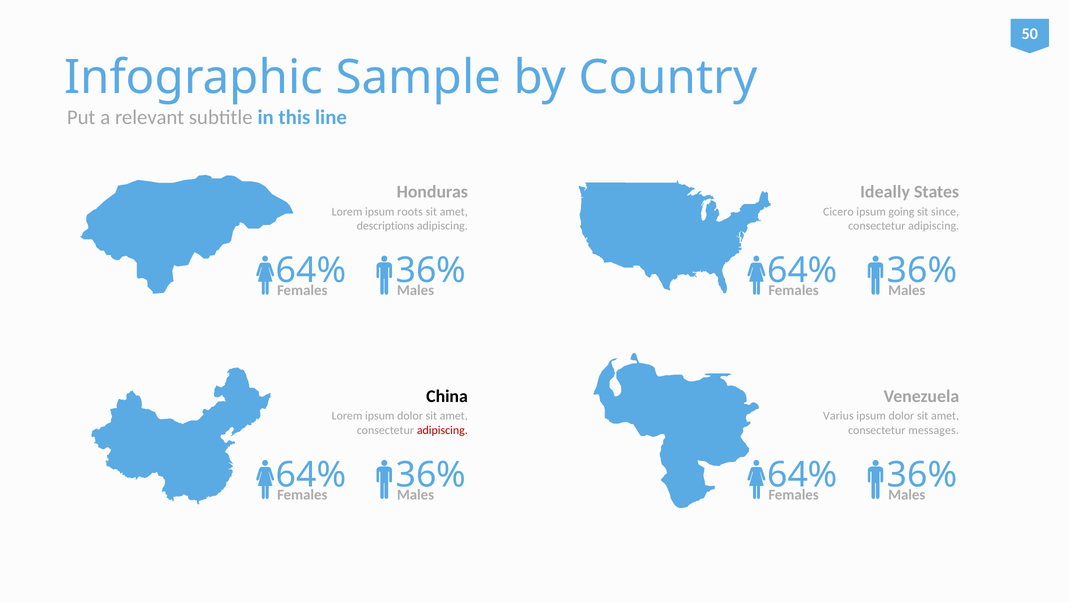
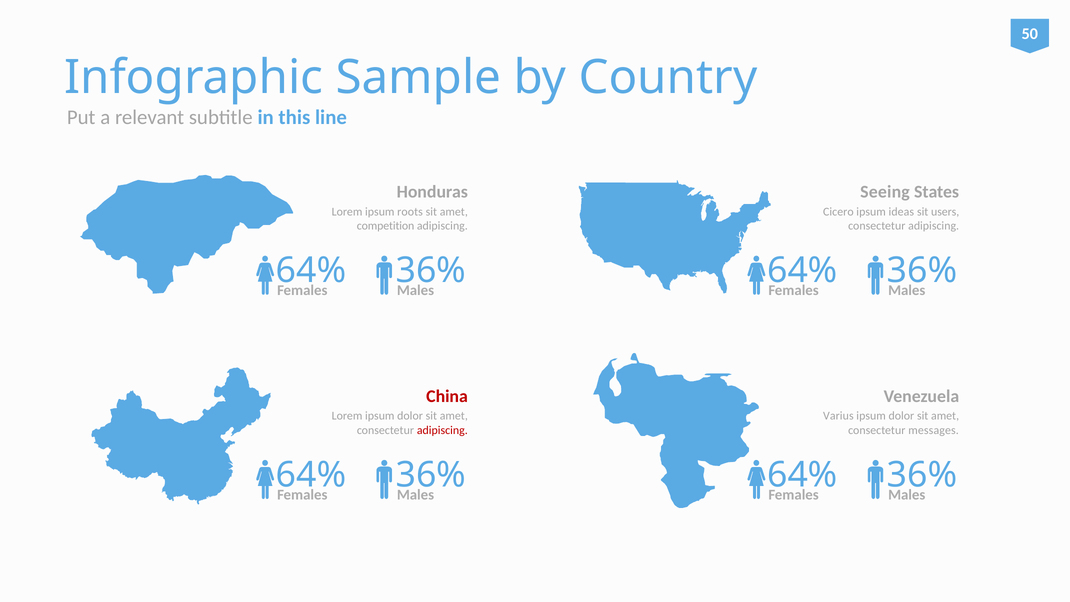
Ideally: Ideally -> Seeing (885, 192)
going: going -> ideas (901, 212)
since: since -> users (945, 212)
descriptions: descriptions -> competition (386, 226)
China colour: black -> red (447, 396)
